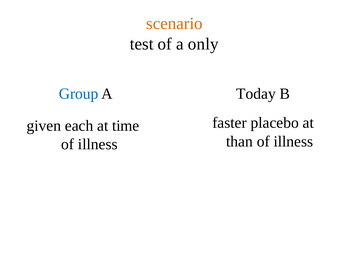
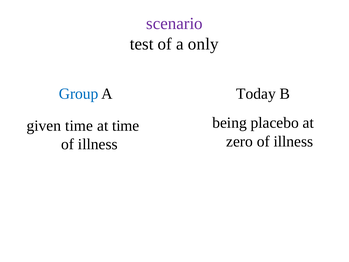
scenario colour: orange -> purple (174, 24)
faster: faster -> being (230, 123)
given each: each -> time (79, 126)
than: than -> zero (240, 141)
